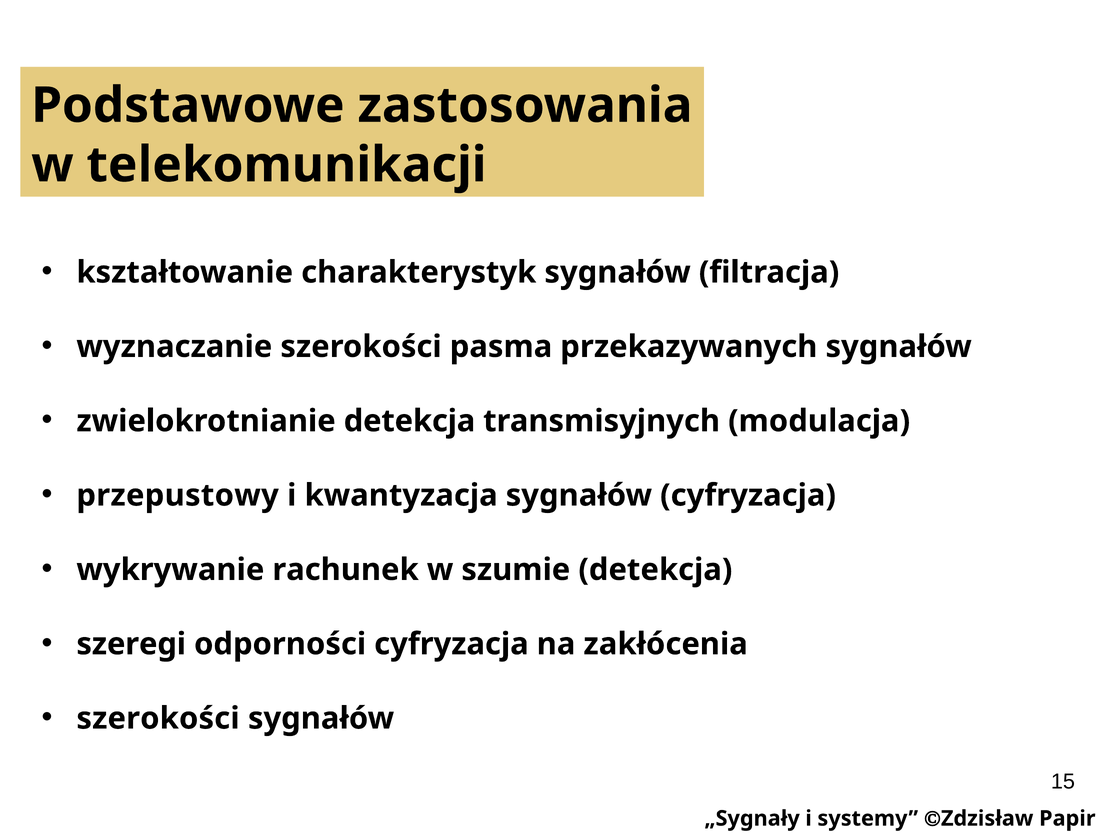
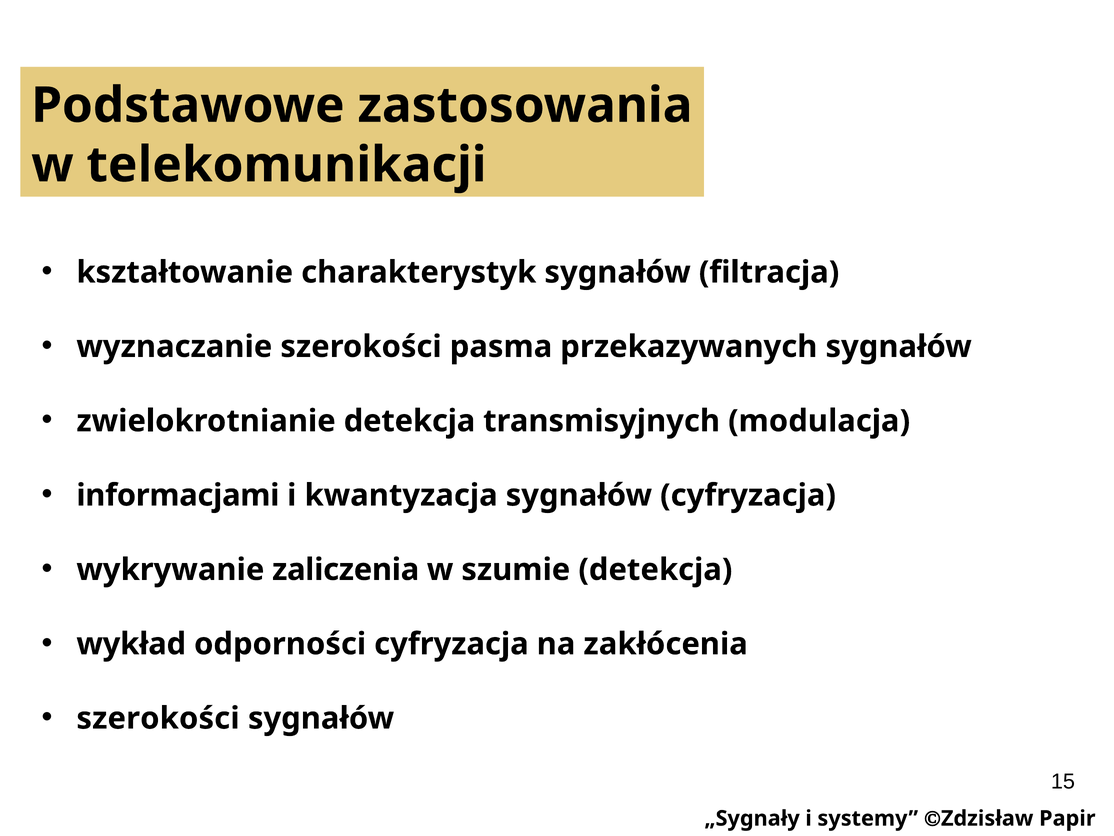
przepustowy: przepustowy -> informacjami (178, 495)
rachunek: rachunek -> zaliczenia (346, 569)
szeregi: szeregi -> wykład (131, 644)
